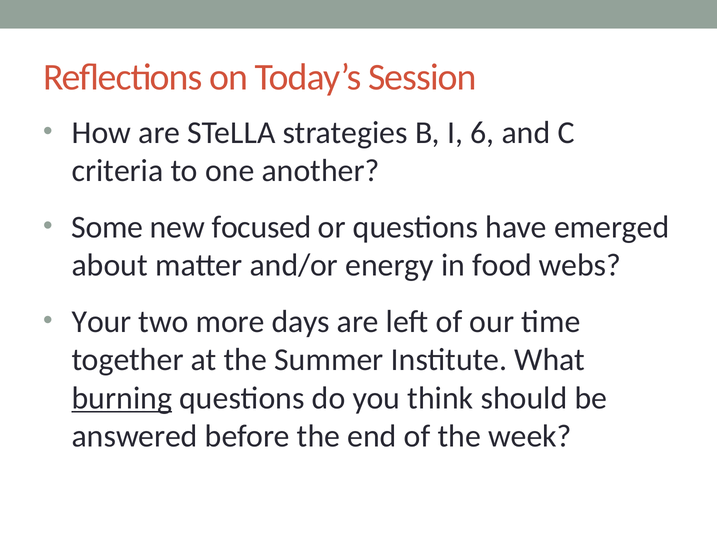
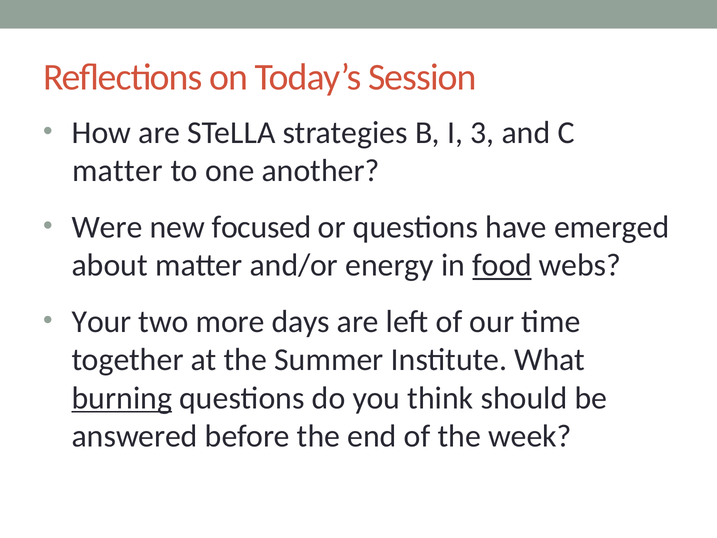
6: 6 -> 3 (482, 132)
criteria: criteria -> matter (117, 171)
Some: Some -> Were (107, 227)
food underline: none -> present (502, 265)
